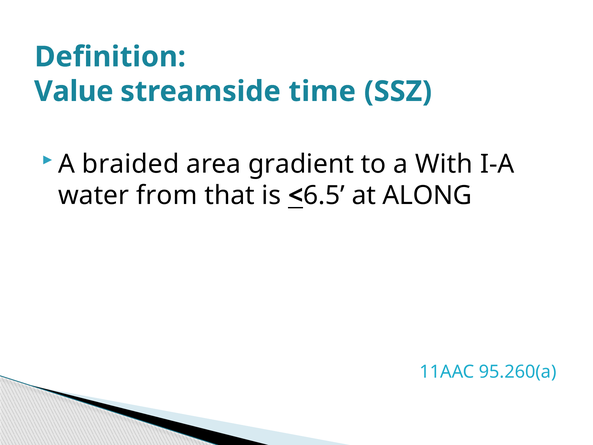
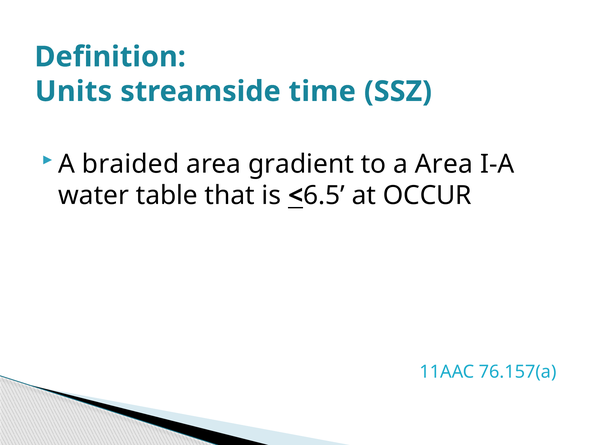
Value: Value -> Units (73, 91)
a With: With -> Area (444, 164)
from: from -> table (167, 196)
ALONG: ALONG -> OCCUR (427, 196)
95.260(a: 95.260(a -> 76.157(a (518, 372)
